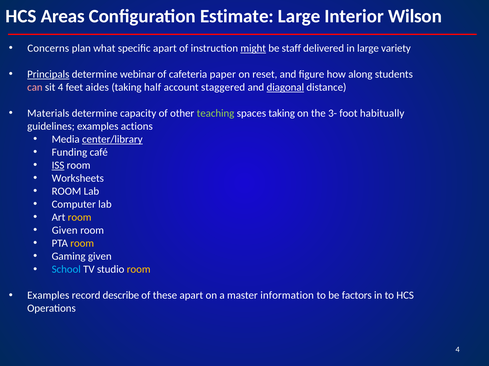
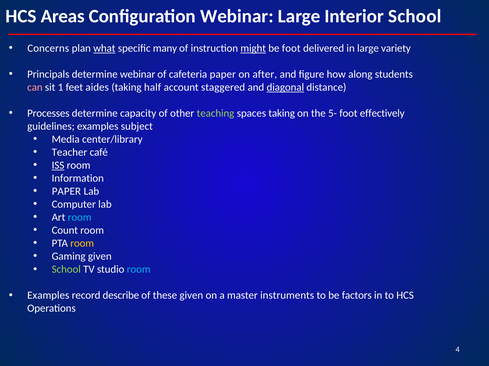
Configuration Estimate: Estimate -> Webinar (237, 16)
Interior Wilson: Wilson -> School (415, 16)
what underline: none -> present (104, 48)
specific apart: apart -> many (165, 48)
be staff: staff -> foot (291, 48)
Principals underline: present -> none (48, 74)
reset: reset -> after (265, 74)
sit 4: 4 -> 1 (61, 87)
Materials: Materials -> Processes (48, 114)
3-: 3- -> 5- (333, 114)
habitually: habitually -> effectively (382, 114)
actions: actions -> subject (137, 127)
center/library underline: present -> none (112, 140)
Funding: Funding -> Teacher (69, 153)
Worksheets: Worksheets -> Information (78, 179)
ROOM: ROOM -> PAPER (66, 192)
room colour: yellow -> light blue (80, 218)
Given: Given -> Count (65, 231)
School colour: light blue -> light green (66, 270)
room colour: yellow -> light blue (139, 270)
these apart: apart -> given (191, 296)
information: information -> instruments (287, 296)
